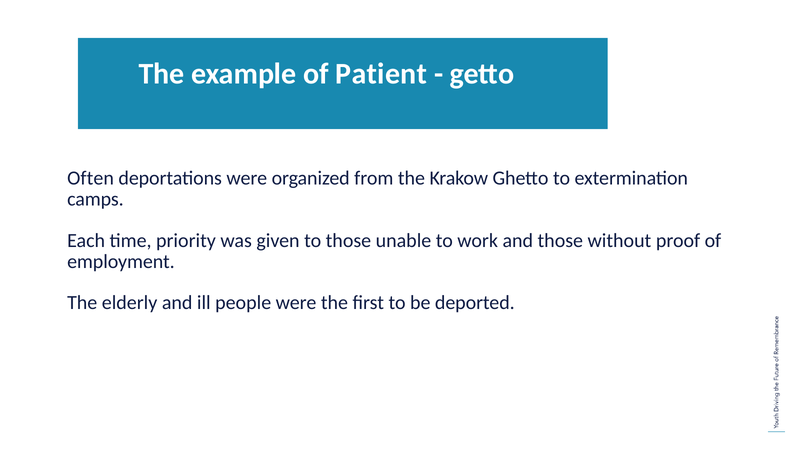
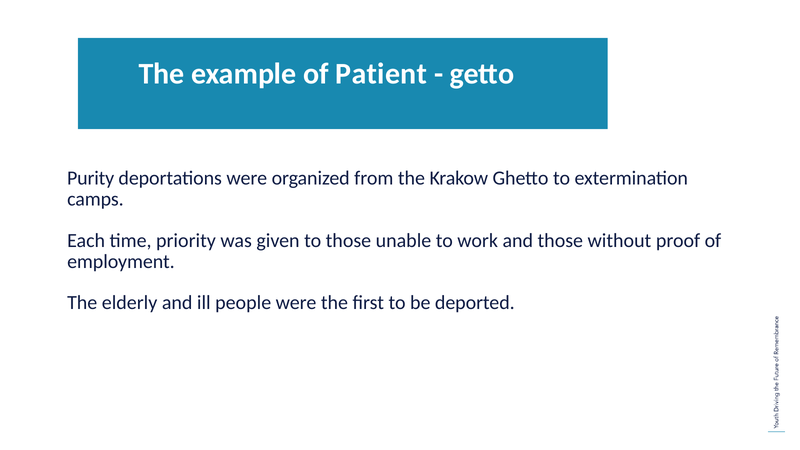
Often: Often -> Purity (91, 178)
